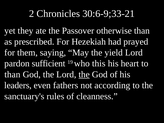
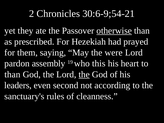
30:6-9;33-21: 30:6-9;33-21 -> 30:6-9;54-21 (109, 14)
otherwise underline: none -> present (114, 31)
yield: yield -> were (114, 53)
sufficient: sufficient -> assembly (49, 63)
fathers: fathers -> second (66, 85)
